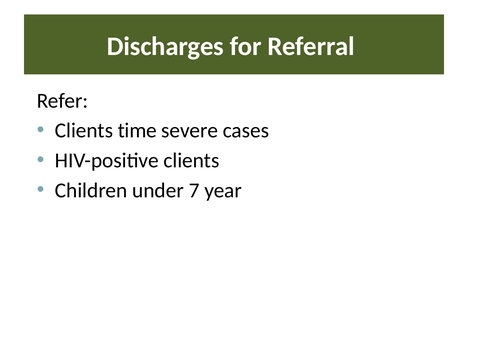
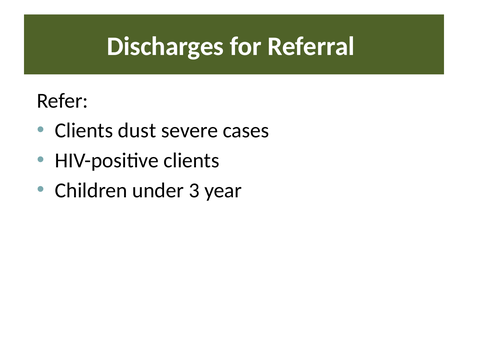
time: time -> dust (137, 131)
7: 7 -> 3 (194, 190)
